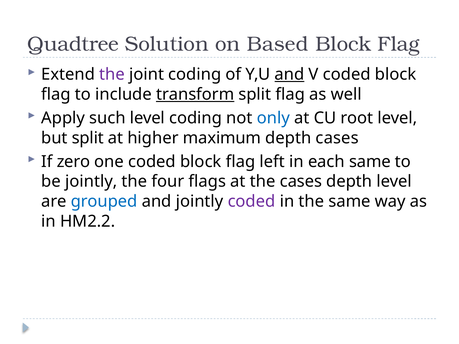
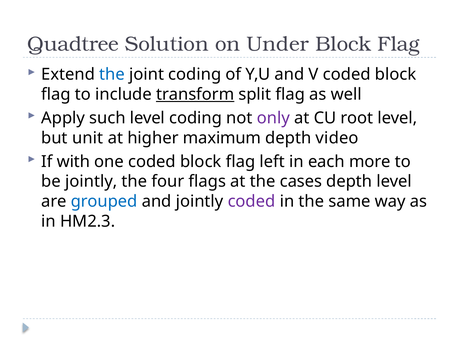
Based: Based -> Under (278, 44)
the colour: purple -> blue (112, 75)
and underline: present -> none (289, 75)
only colour: blue -> purple (273, 118)
but split: split -> unit (88, 138)
depth cases: cases -> video (337, 138)
zero: zero -> with (73, 162)
each same: same -> more (370, 162)
HM2.2: HM2.2 -> HM2.3 (88, 221)
